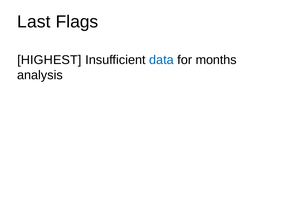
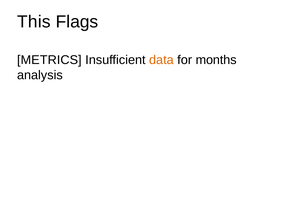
Last: Last -> This (34, 22)
HIGHEST: HIGHEST -> METRICS (49, 60)
data colour: blue -> orange (161, 60)
